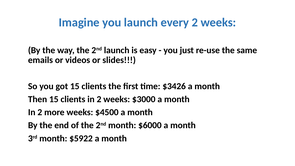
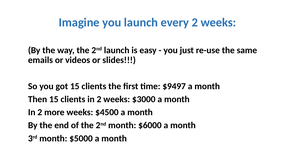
$3426: $3426 -> $9497 (174, 86)
$5922: $5922 -> $5000 (81, 138)
